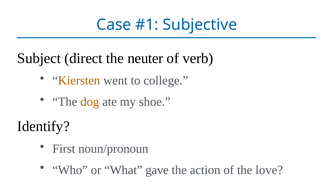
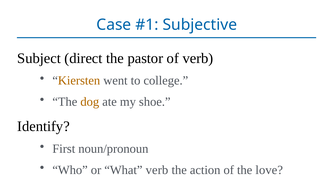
neuter: neuter -> pastor (145, 58)
What gave: gave -> verb (157, 170)
